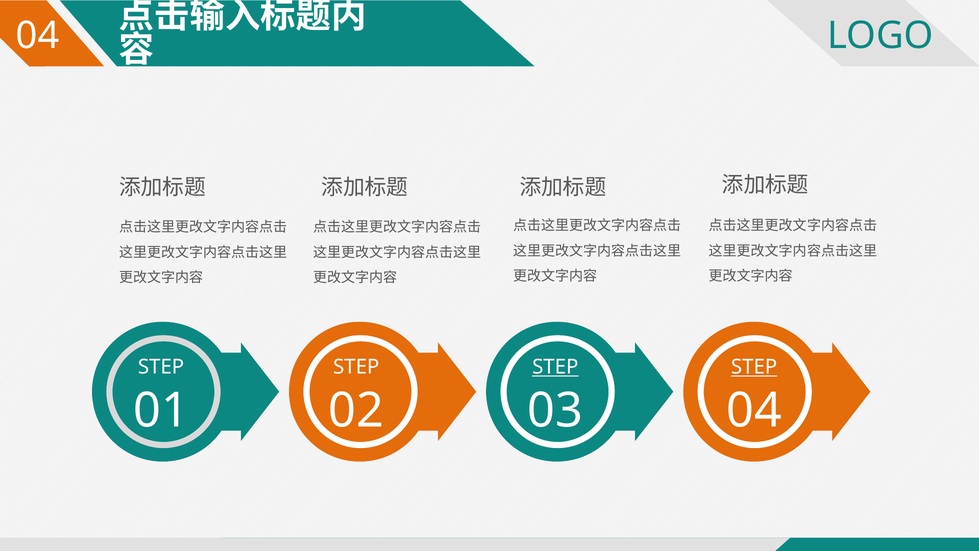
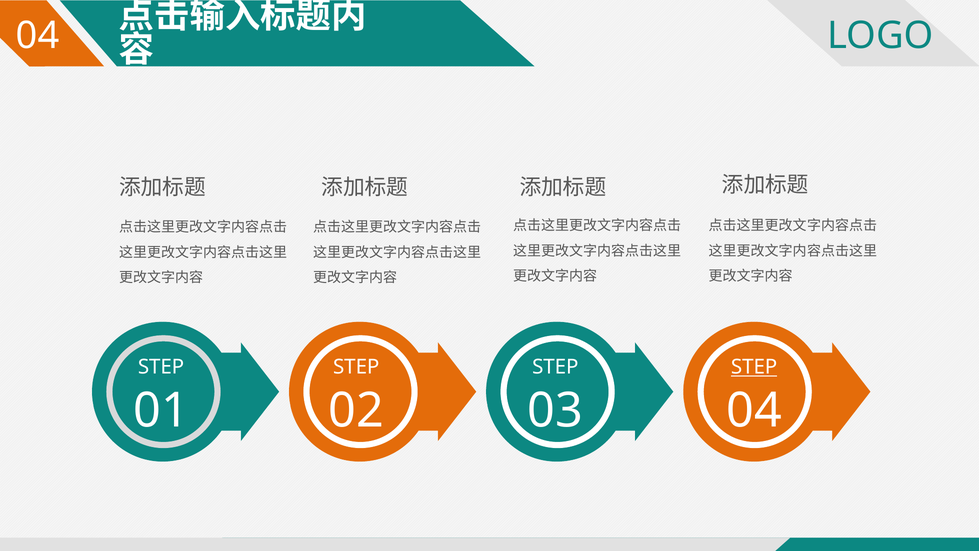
STEP underline: present -> none (555, 367)
